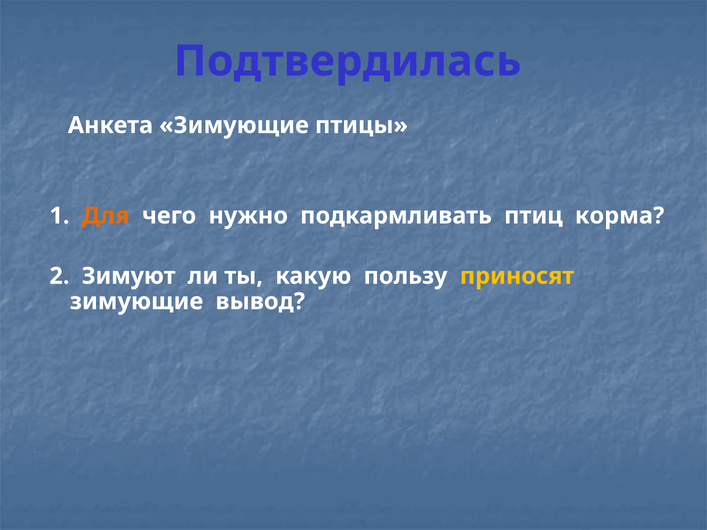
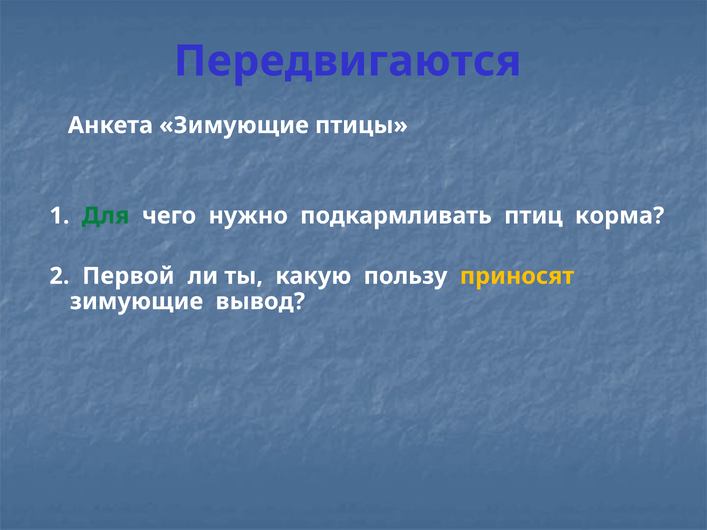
Подтвердилась: Подтвердилась -> Передвигаются (348, 61)
Для colour: orange -> green (106, 216)
Зимуют: Зимуют -> Первой (128, 276)
